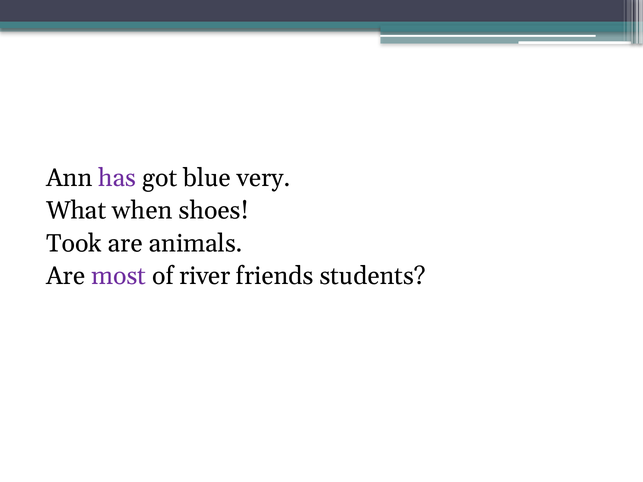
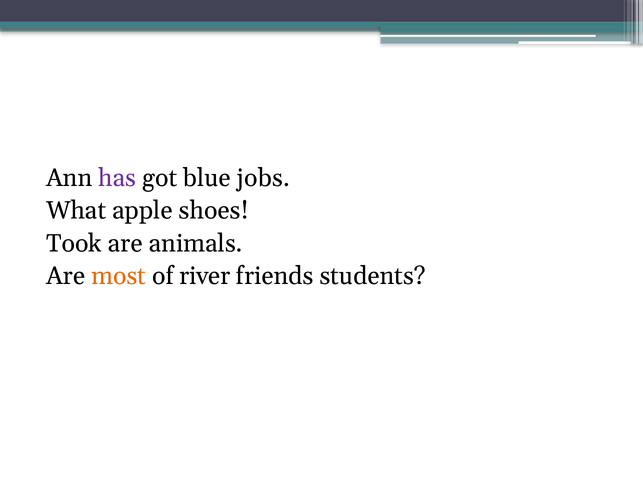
very: very -> jobs (263, 178)
when: when -> apple (142, 211)
most colour: purple -> orange (119, 276)
